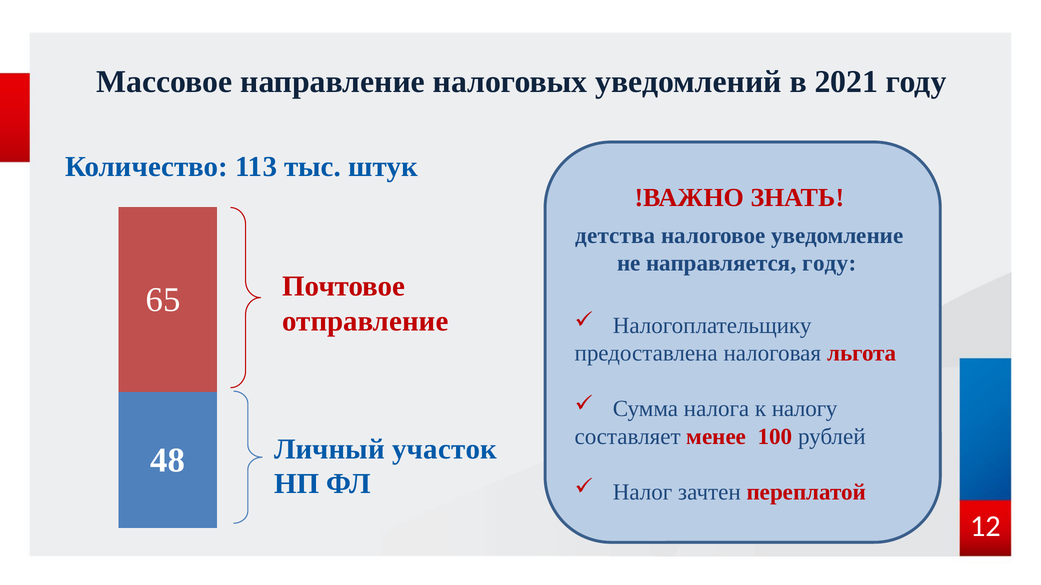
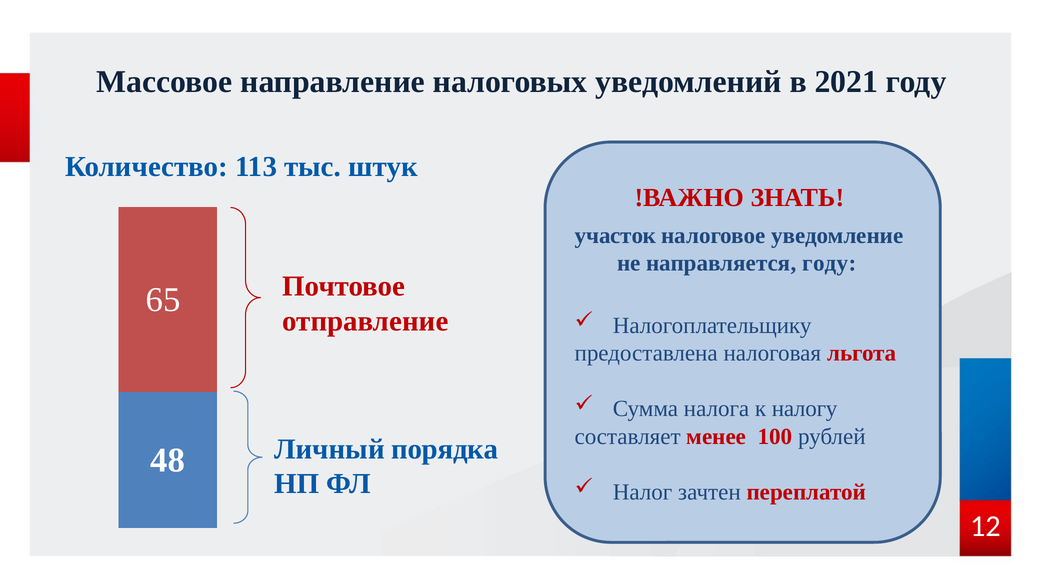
детства: детства -> участок (616, 236)
участок: участок -> порядка (445, 450)
